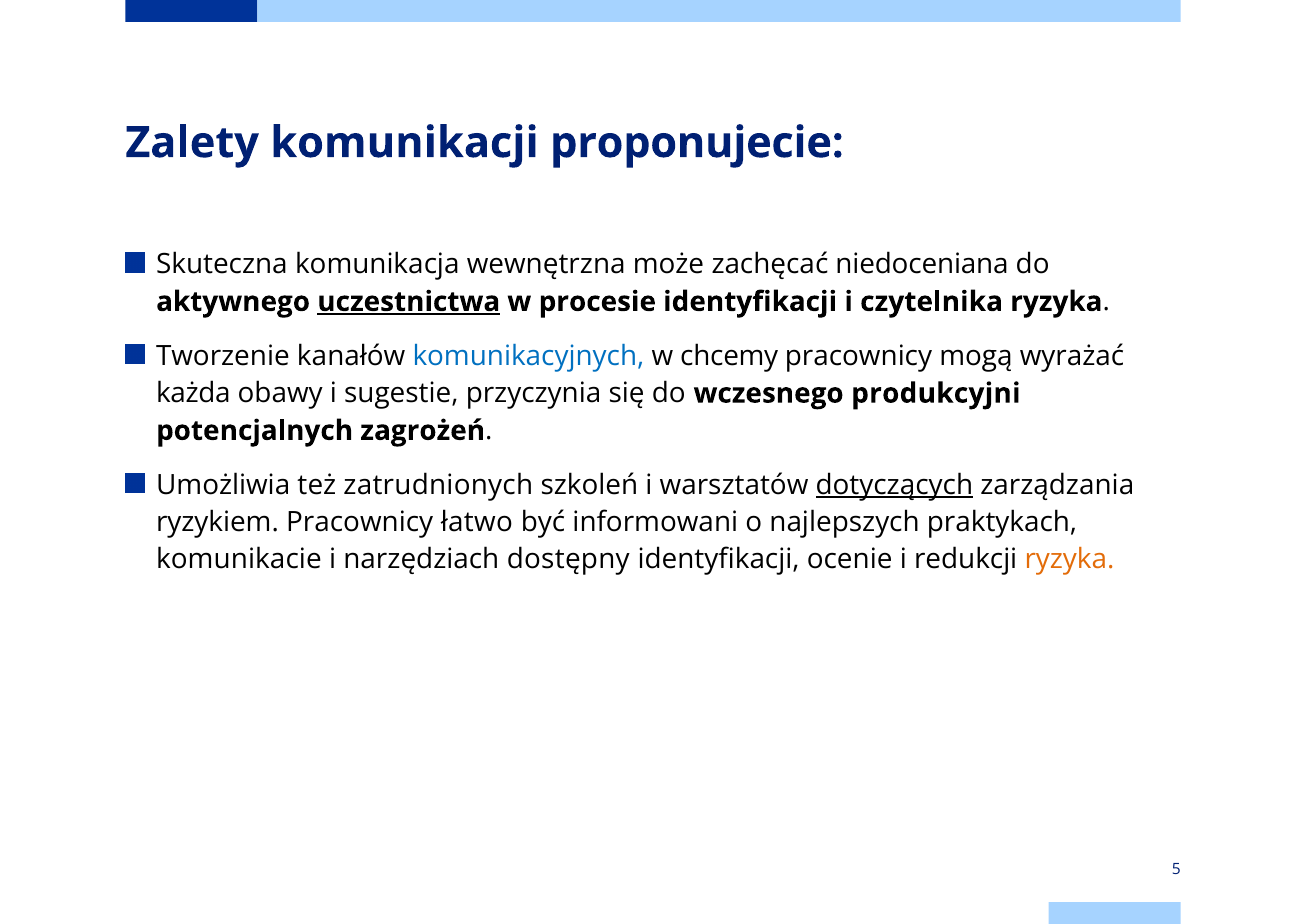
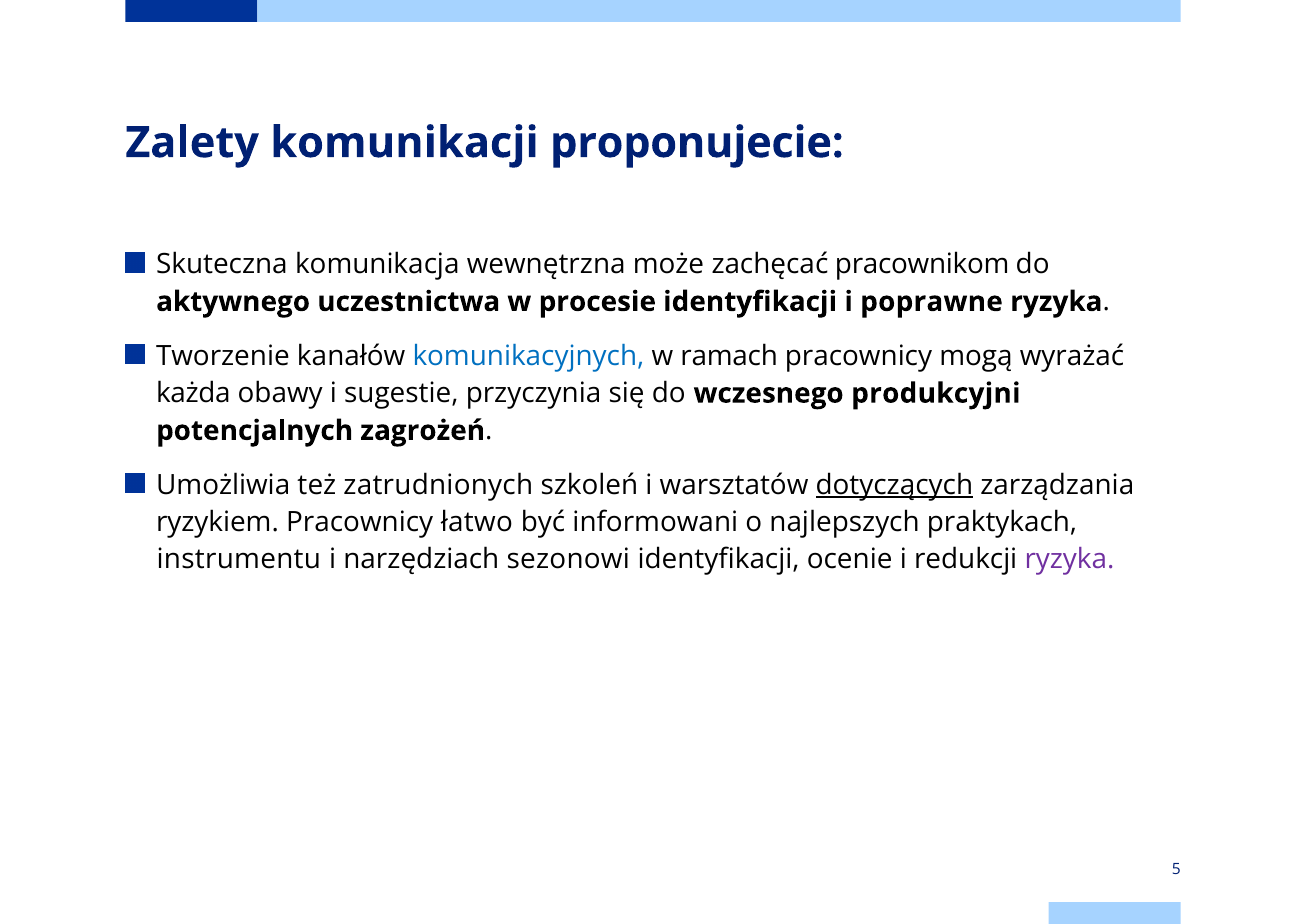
niedoceniana: niedoceniana -> pracownikom (922, 264)
uczestnictwa underline: present -> none (409, 302)
czytelnika: czytelnika -> poprawne (931, 302)
chcemy: chcemy -> ramach (729, 356)
komunikacie: komunikacie -> instrumentu (239, 559)
dostępny: dostępny -> sezonowi (568, 559)
ryzyka colour: orange -> purple (1069, 559)
